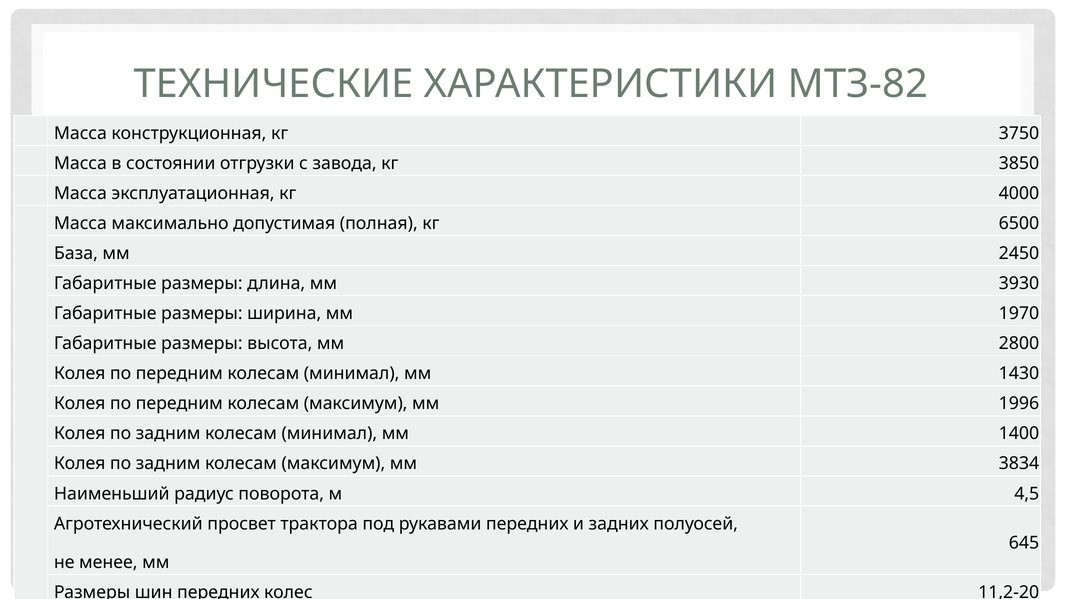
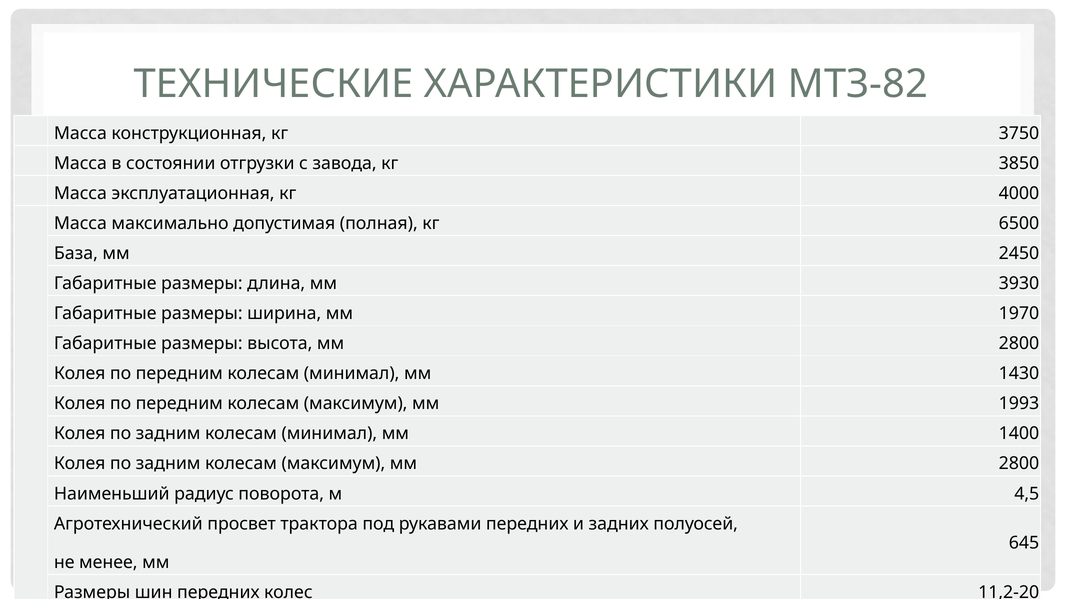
1996: 1996 -> 1993 (1019, 404)
максимум мм 3834: 3834 -> 2800 (1019, 464)
